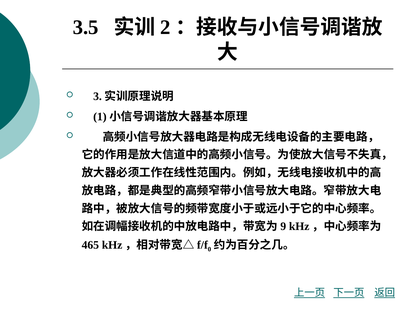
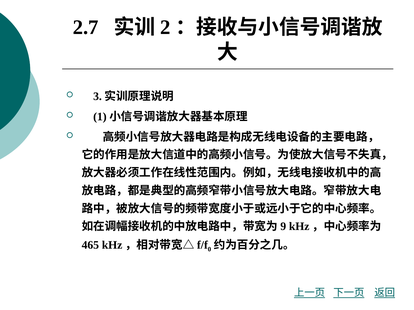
3.5: 3.5 -> 2.7 (86, 28)
